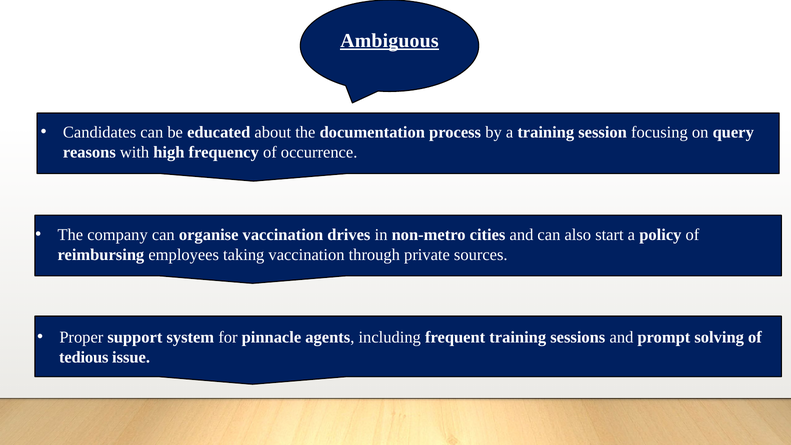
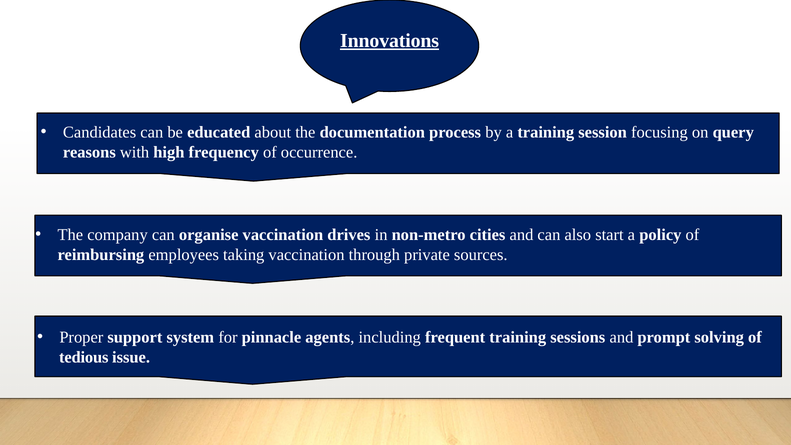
Ambiguous: Ambiguous -> Innovations (390, 41)
